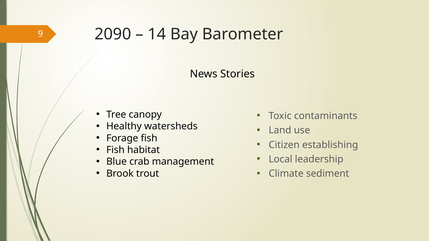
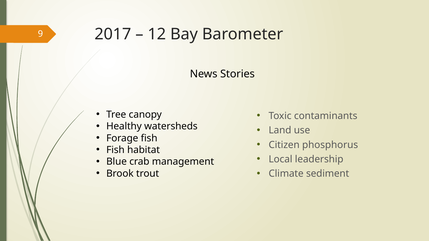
2090: 2090 -> 2017 (113, 34)
14: 14 -> 12 (157, 34)
establishing: establishing -> phosphorus (330, 145)
